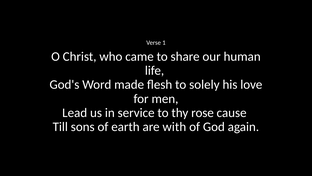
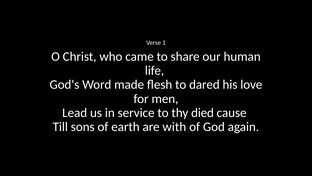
solely: solely -> dared (204, 84)
rose: rose -> died (203, 113)
